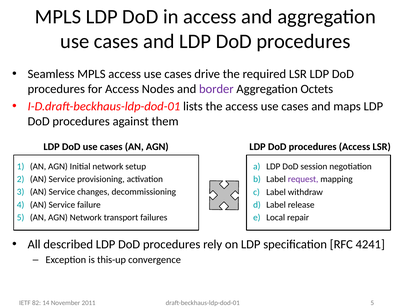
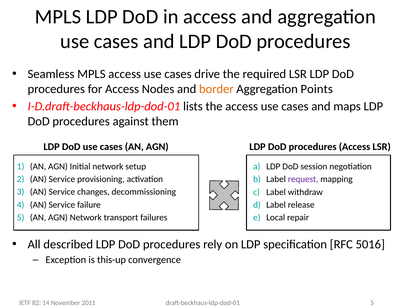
border colour: purple -> orange (216, 89)
Octets: Octets -> Points (317, 89)
4241: 4241 -> 5016 (370, 244)
